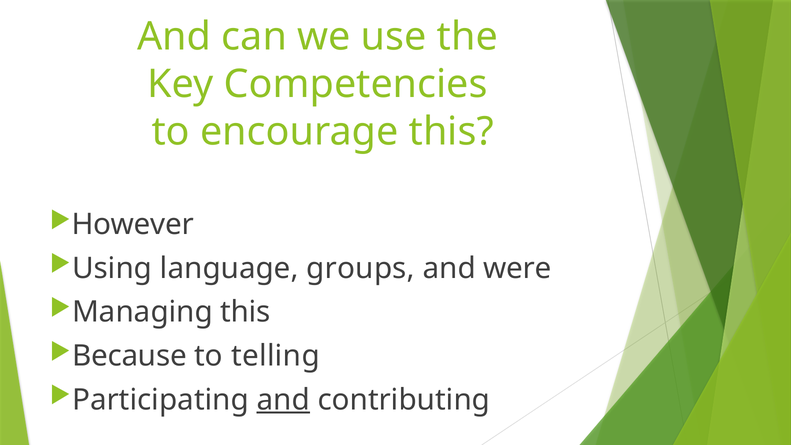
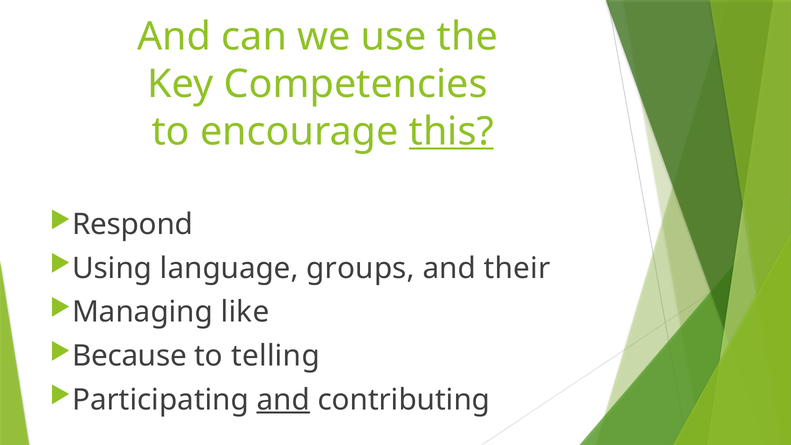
this underline: none -> present (451, 132)
However: However -> Respond (133, 224)
were: were -> their (517, 268)
Managing this: this -> like (245, 312)
